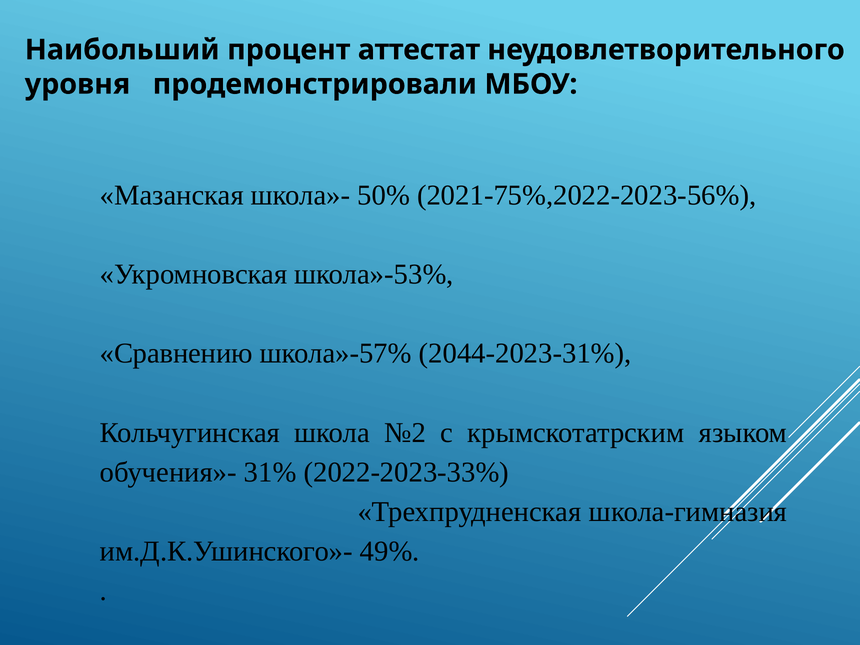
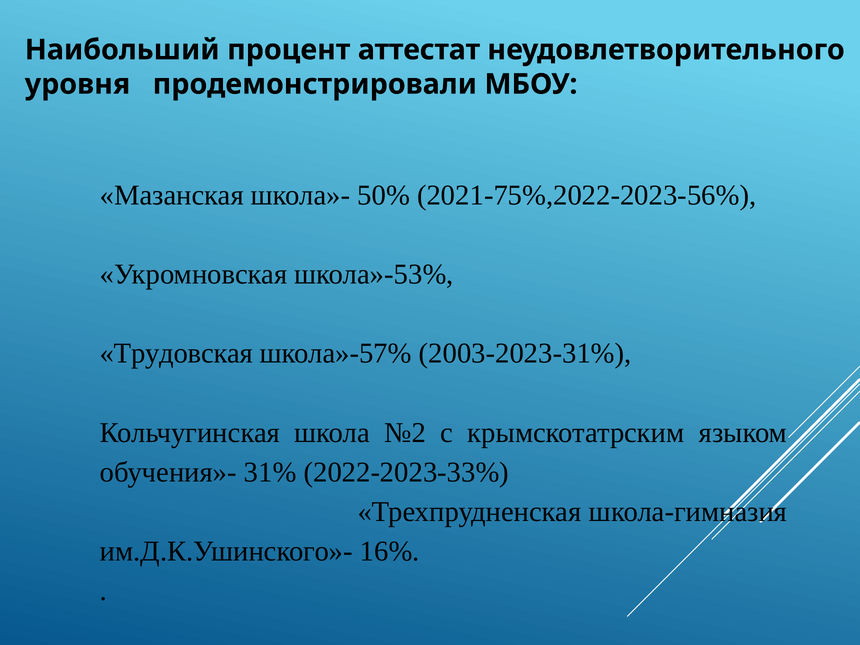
Сравнению: Сравнению -> Трудовская (176, 353)
2044-2023-31%: 2044-2023-31% -> 2003-2023-31% (525, 353)
49%: 49% -> 16% (390, 551)
